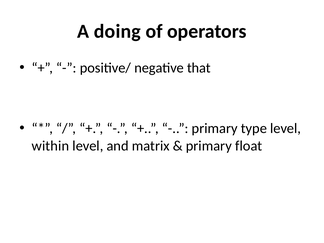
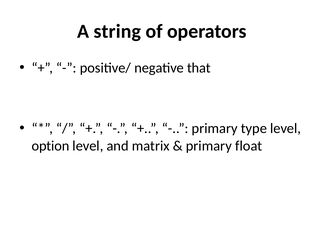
doing: doing -> string (117, 31)
within: within -> option (50, 146)
